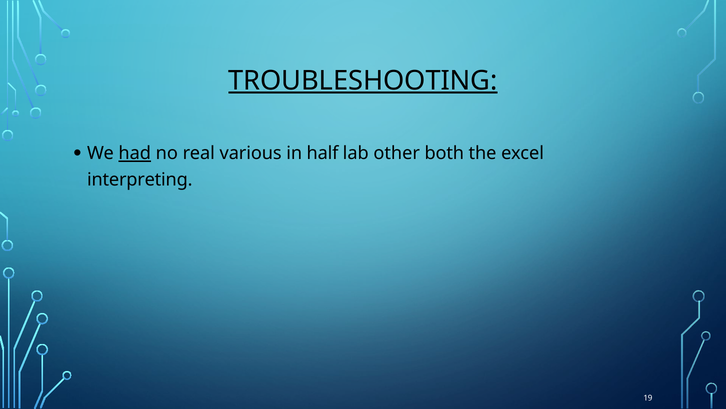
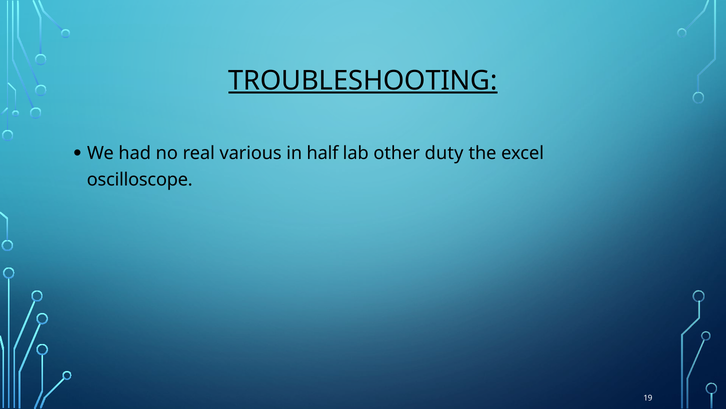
had underline: present -> none (135, 153)
both: both -> duty (444, 153)
interpreting: interpreting -> oscilloscope (140, 179)
